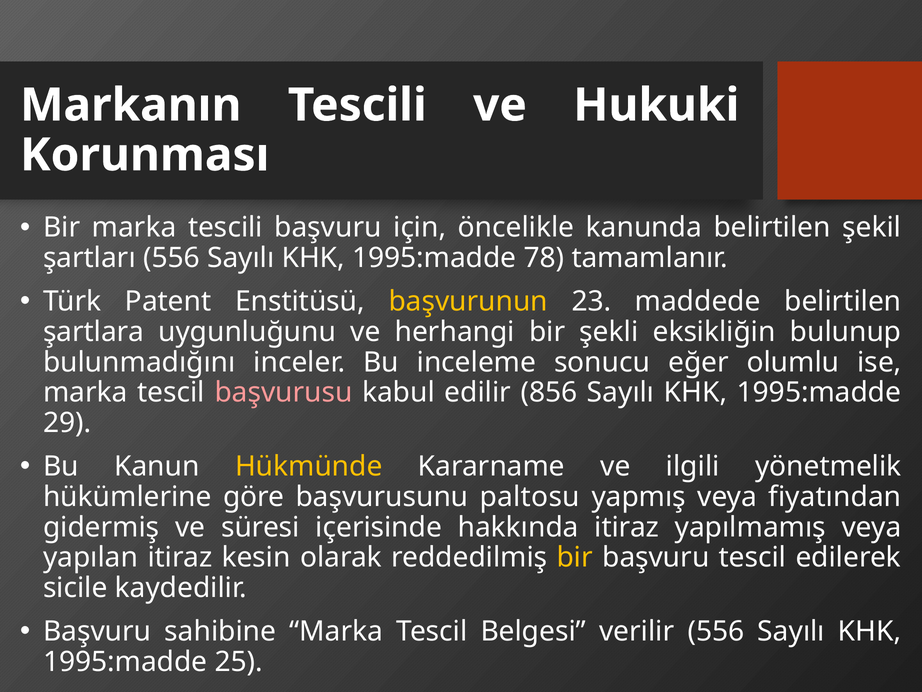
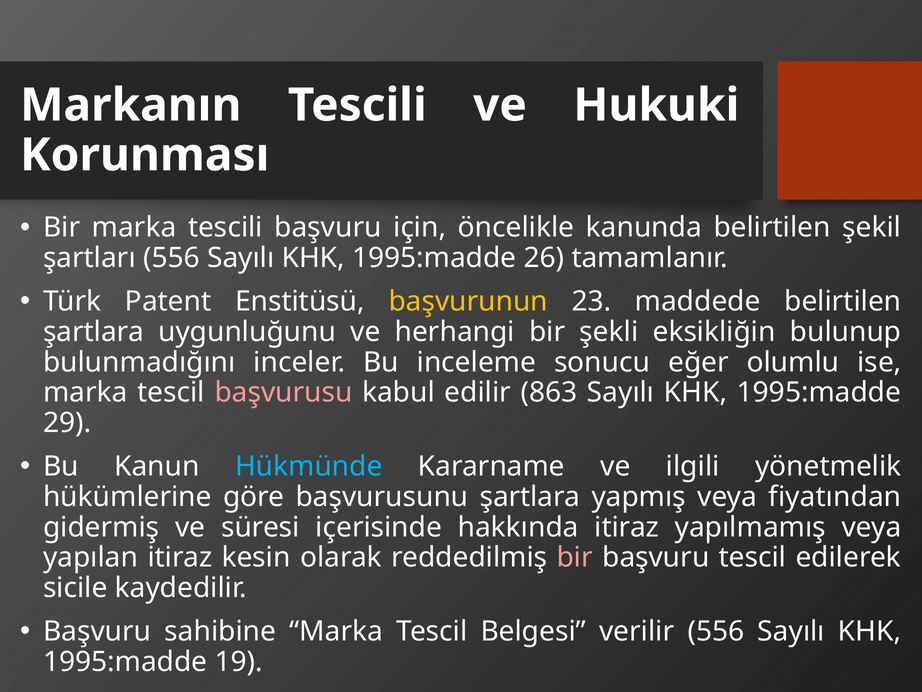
78: 78 -> 26 (544, 258)
856: 856 -> 863 (549, 392)
Hükmünde colour: yellow -> light blue (309, 466)
başvurusunu paltosu: paltosu -> şartlara (530, 496)
bir colour: yellow -> pink (575, 557)
25: 25 -> 19 (239, 661)
